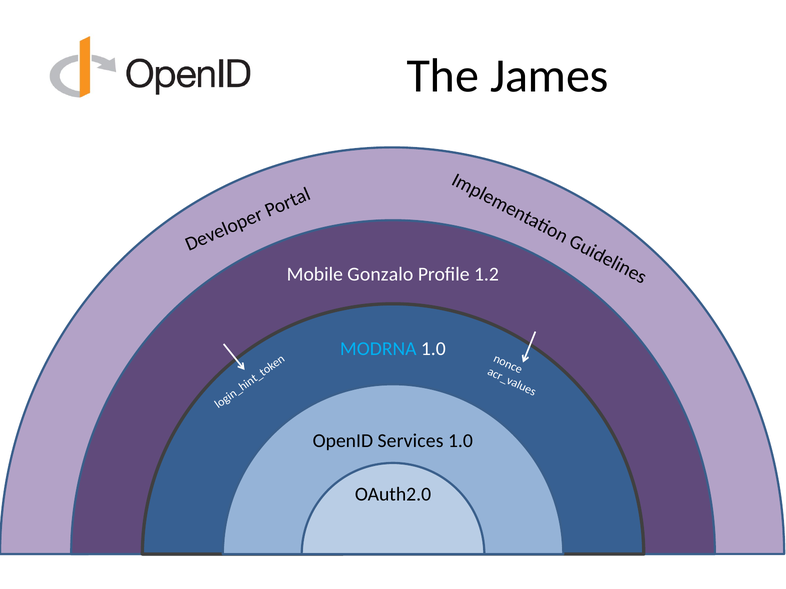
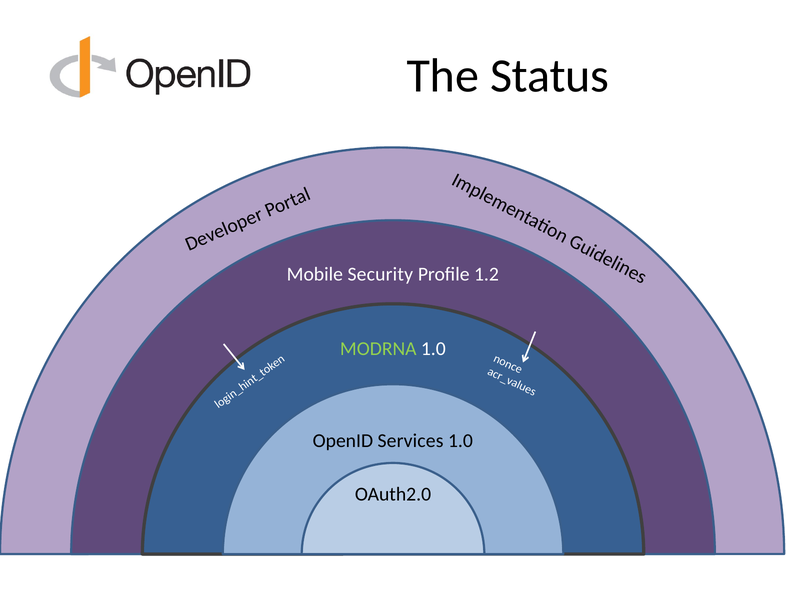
James: James -> Status (549, 76)
Gonzalo: Gonzalo -> Security (380, 275)
MODRNA colour: light blue -> light green (378, 349)
